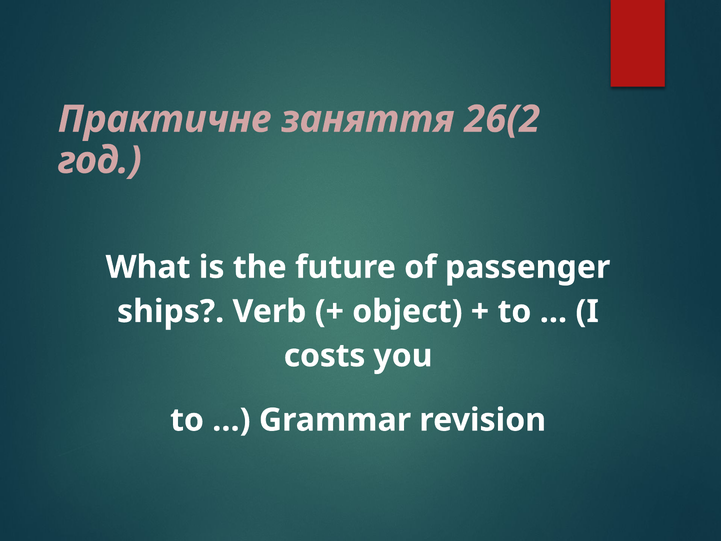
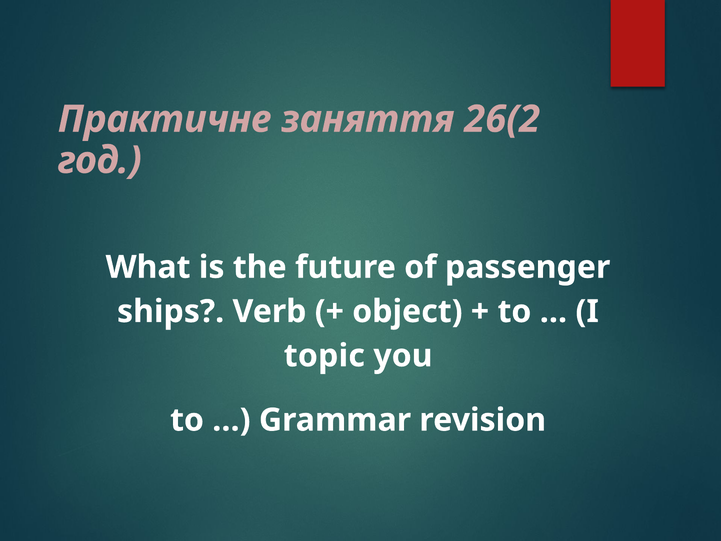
costs: costs -> topic (324, 356)
